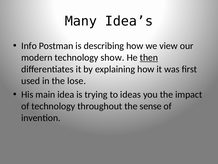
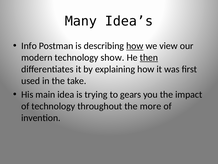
how underline: none -> present (135, 46)
lose: lose -> take (77, 81)
ideas: ideas -> gears (131, 94)
sense: sense -> more (151, 106)
